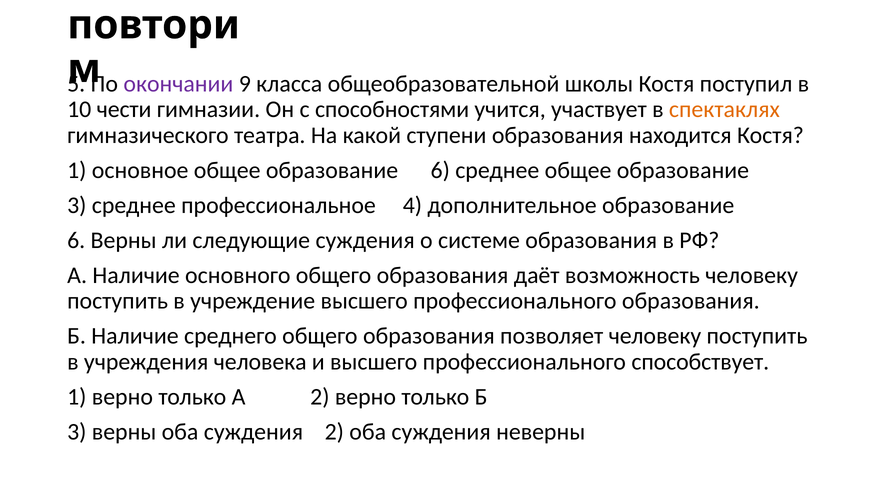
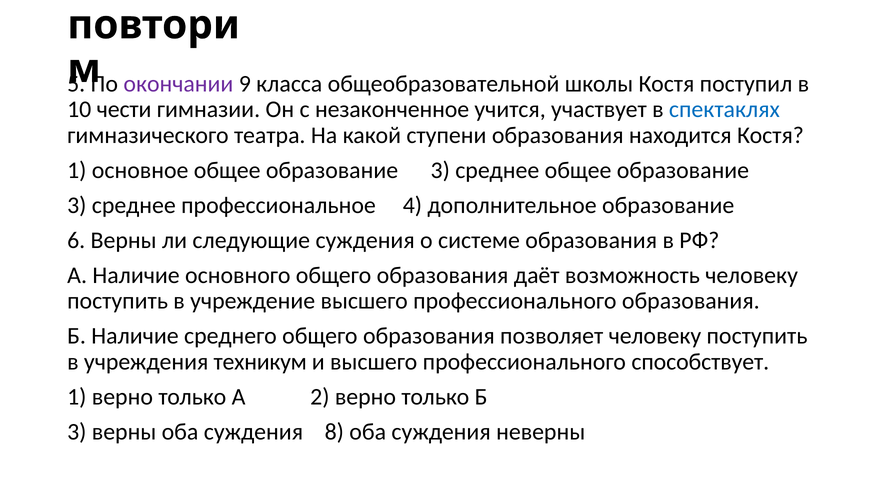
способностями: способностями -> незаконченное (392, 109)
спектаклях colour: orange -> blue (724, 109)
основное общее образование 6: 6 -> 3 (440, 170)
человека: человека -> техникум (260, 361)
суждения 2: 2 -> 8 (334, 431)
